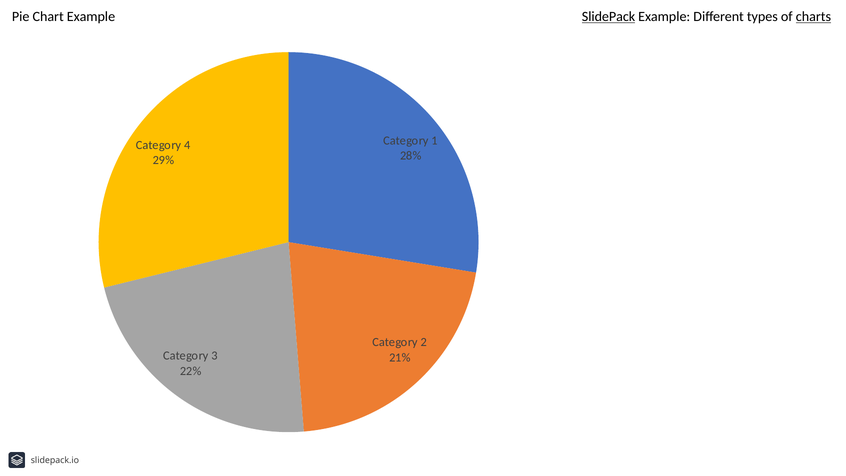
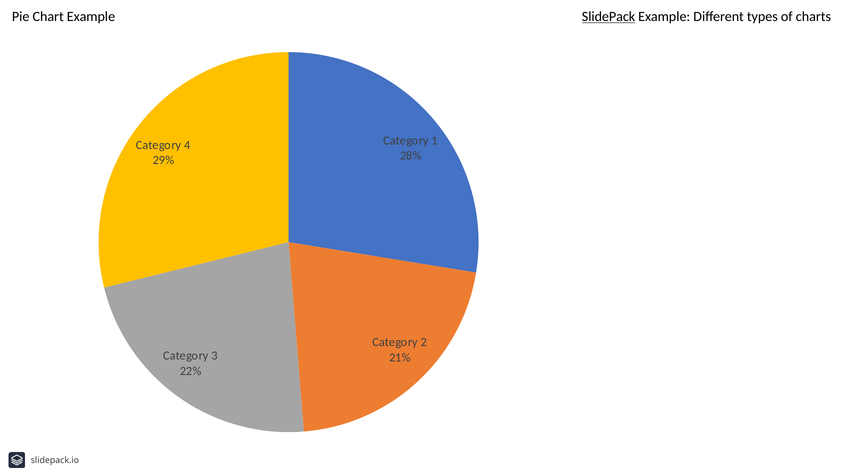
charts underline: present -> none (813, 17)
